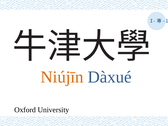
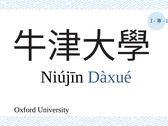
Niújīn colour: orange -> black (62, 77)
